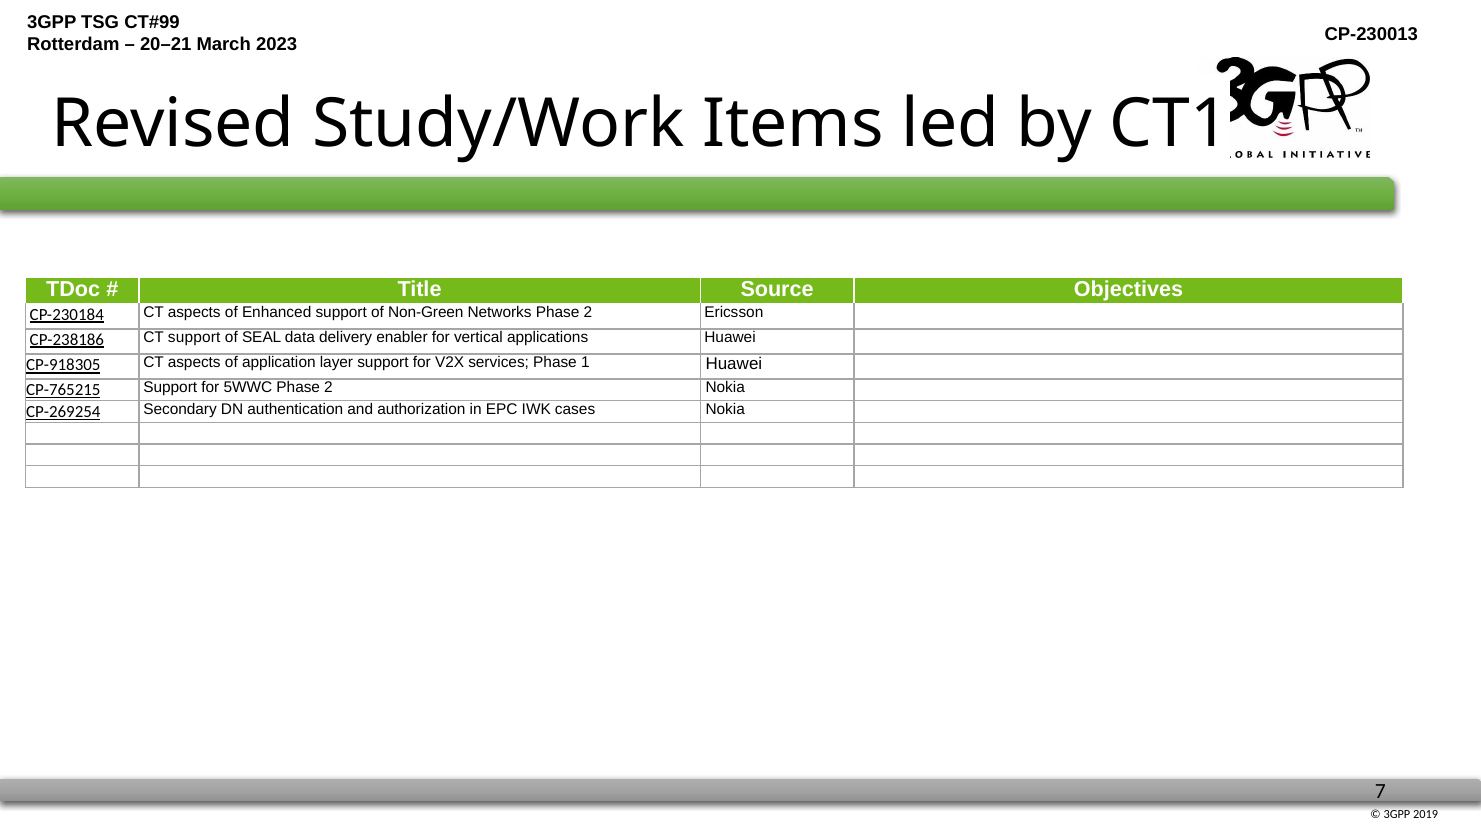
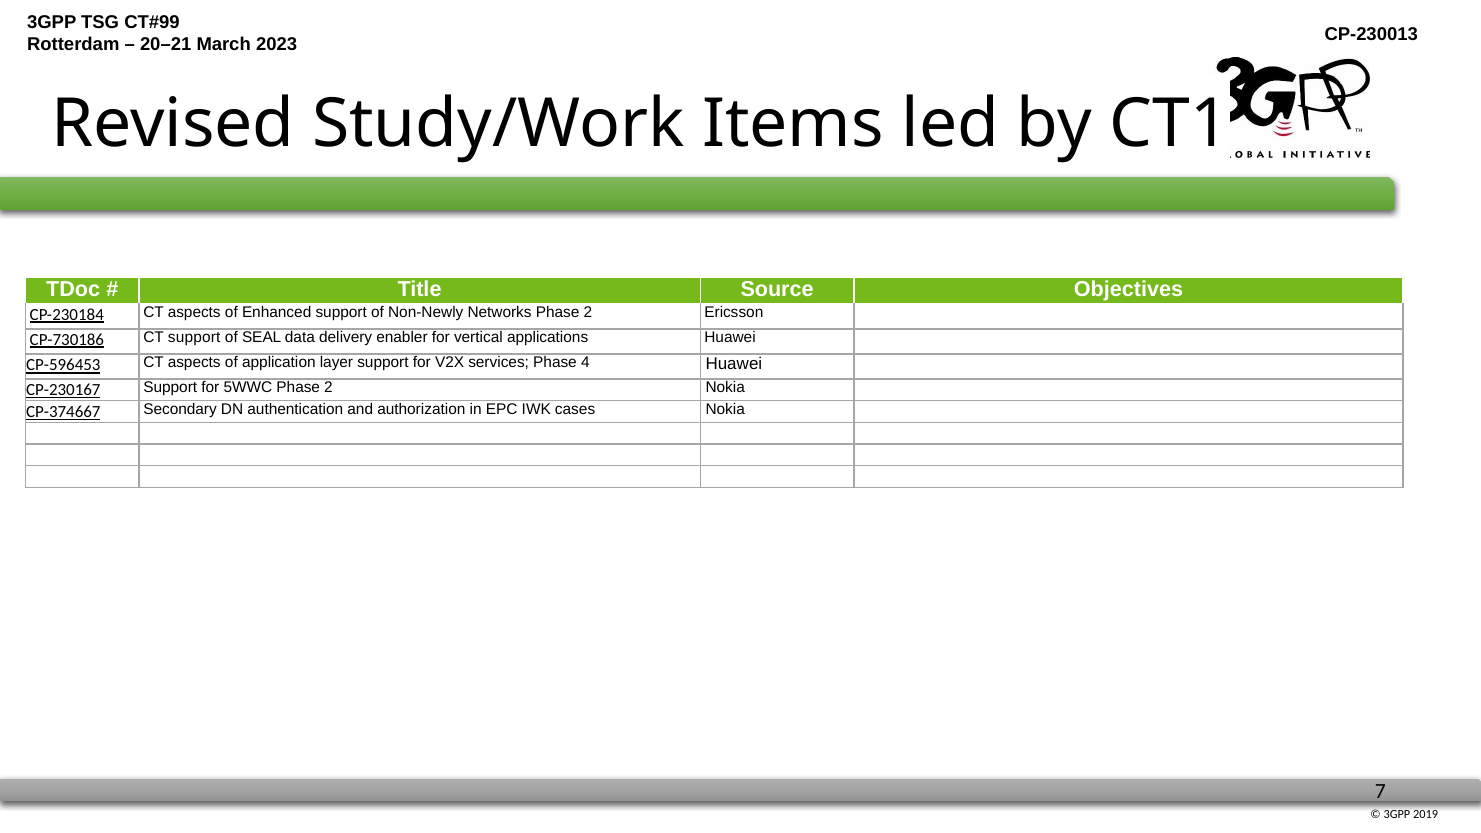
Non-Green: Non-Green -> Non-Newly (426, 313)
CP-238186: CP-238186 -> CP-730186 (67, 340)
CP-918305: CP-918305 -> CP-596453 (63, 365)
1: 1 -> 4 (585, 363)
CP-765215: CP-765215 -> CP-230167 (63, 390)
CP-269254: CP-269254 -> CP-374667 (63, 412)
